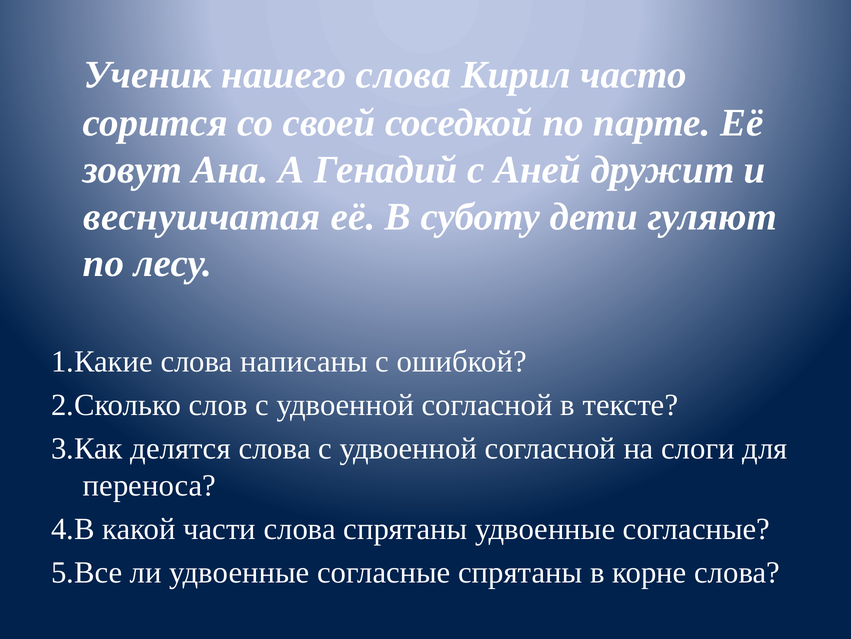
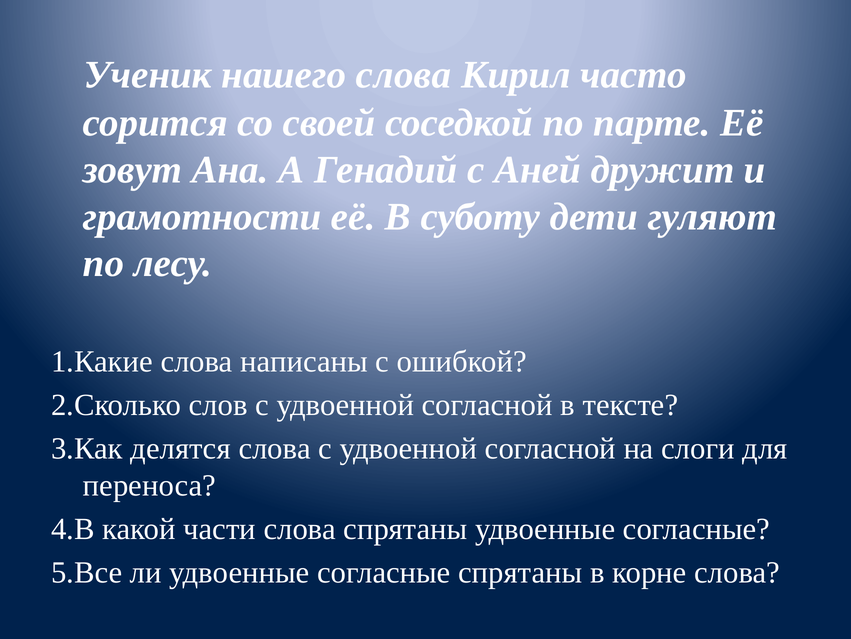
веснушчатая: веснушчатая -> грамотности (202, 216)
